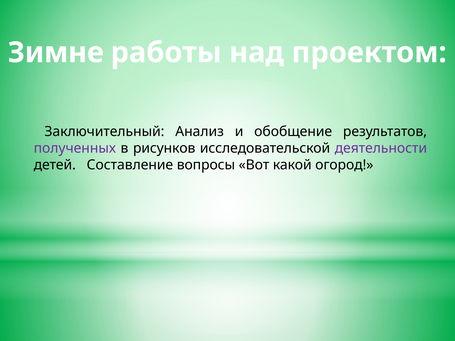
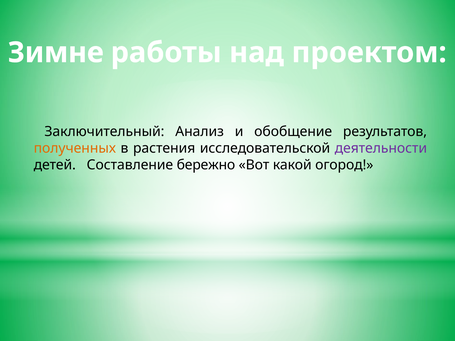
полученных colour: purple -> orange (75, 148)
рисунков: рисунков -> растения (164, 148)
вопросы: вопросы -> бережно (206, 165)
